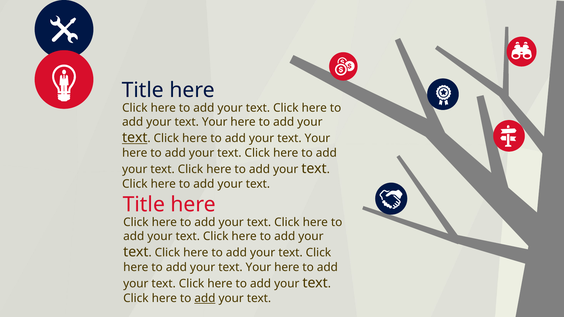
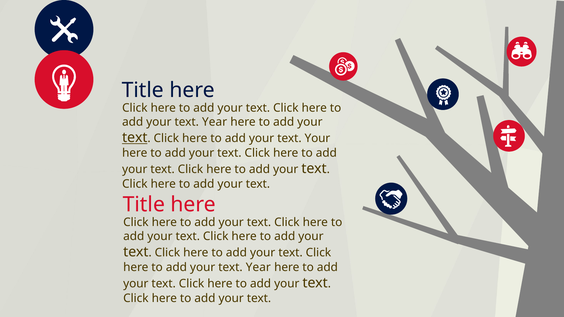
Your: Your -> Year (215, 122)
Your: Your -> Year (258, 268)
add underline: present -> none (205, 299)
